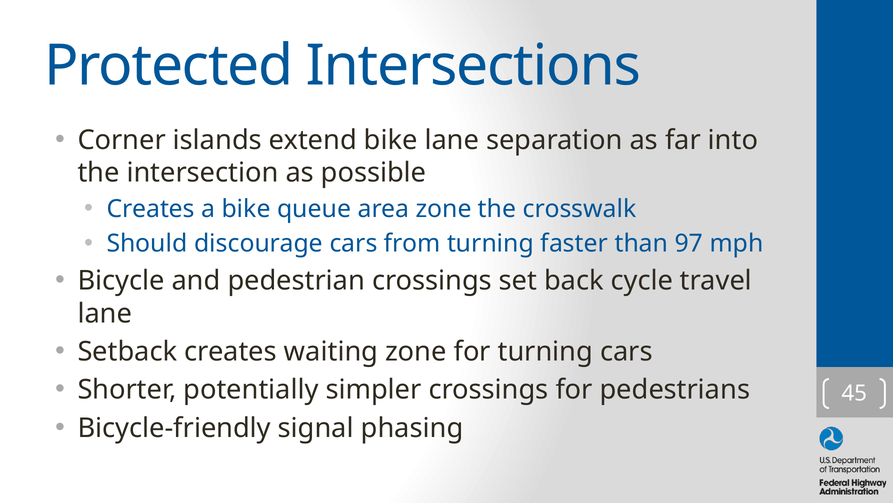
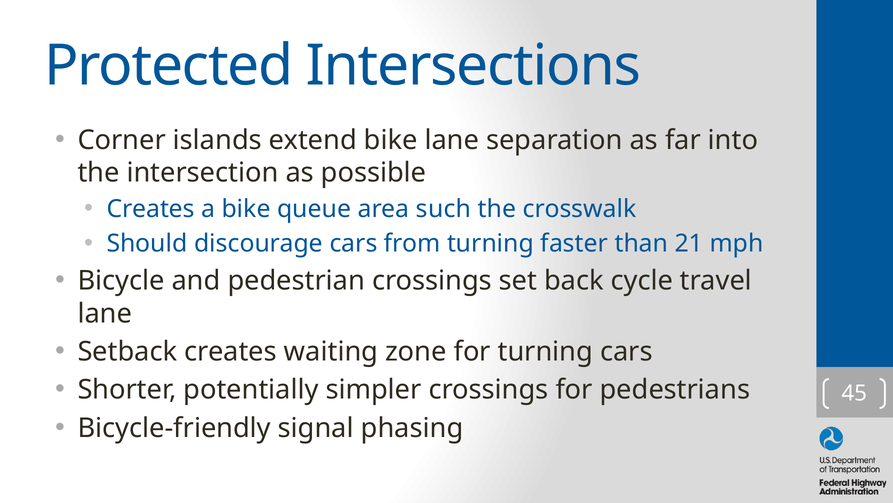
area zone: zone -> such (444, 209)
97: 97 -> 21 (689, 243)
